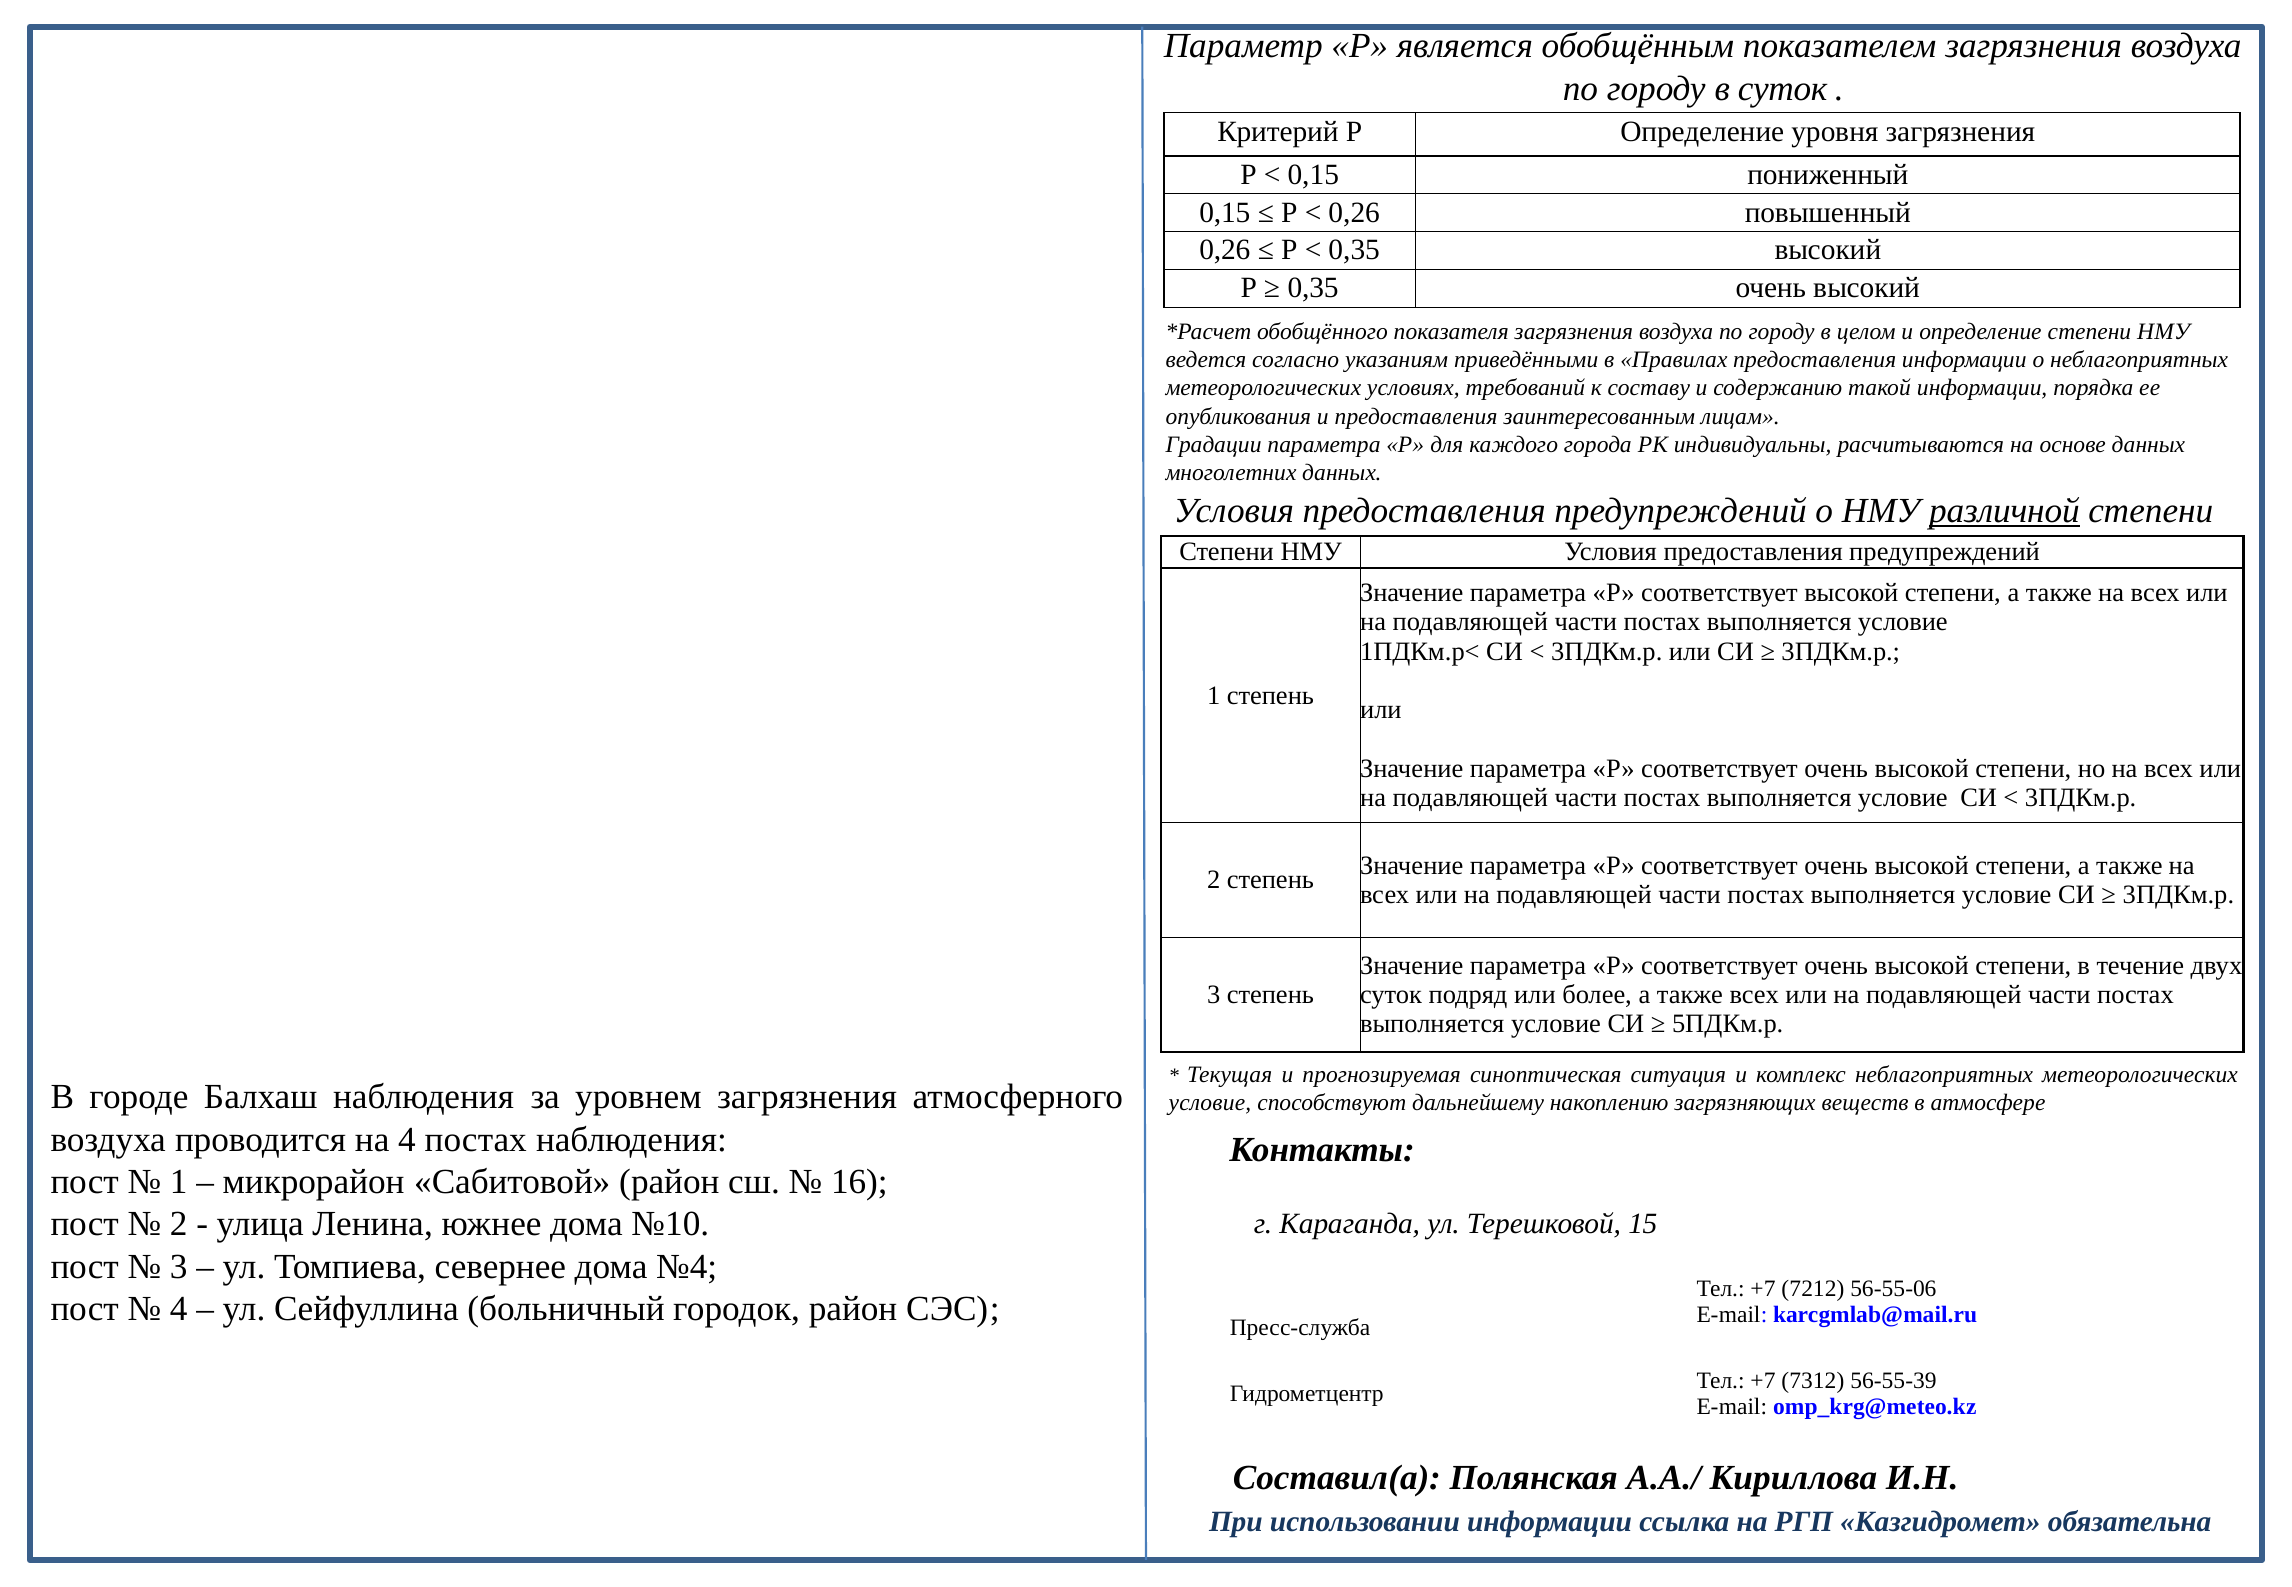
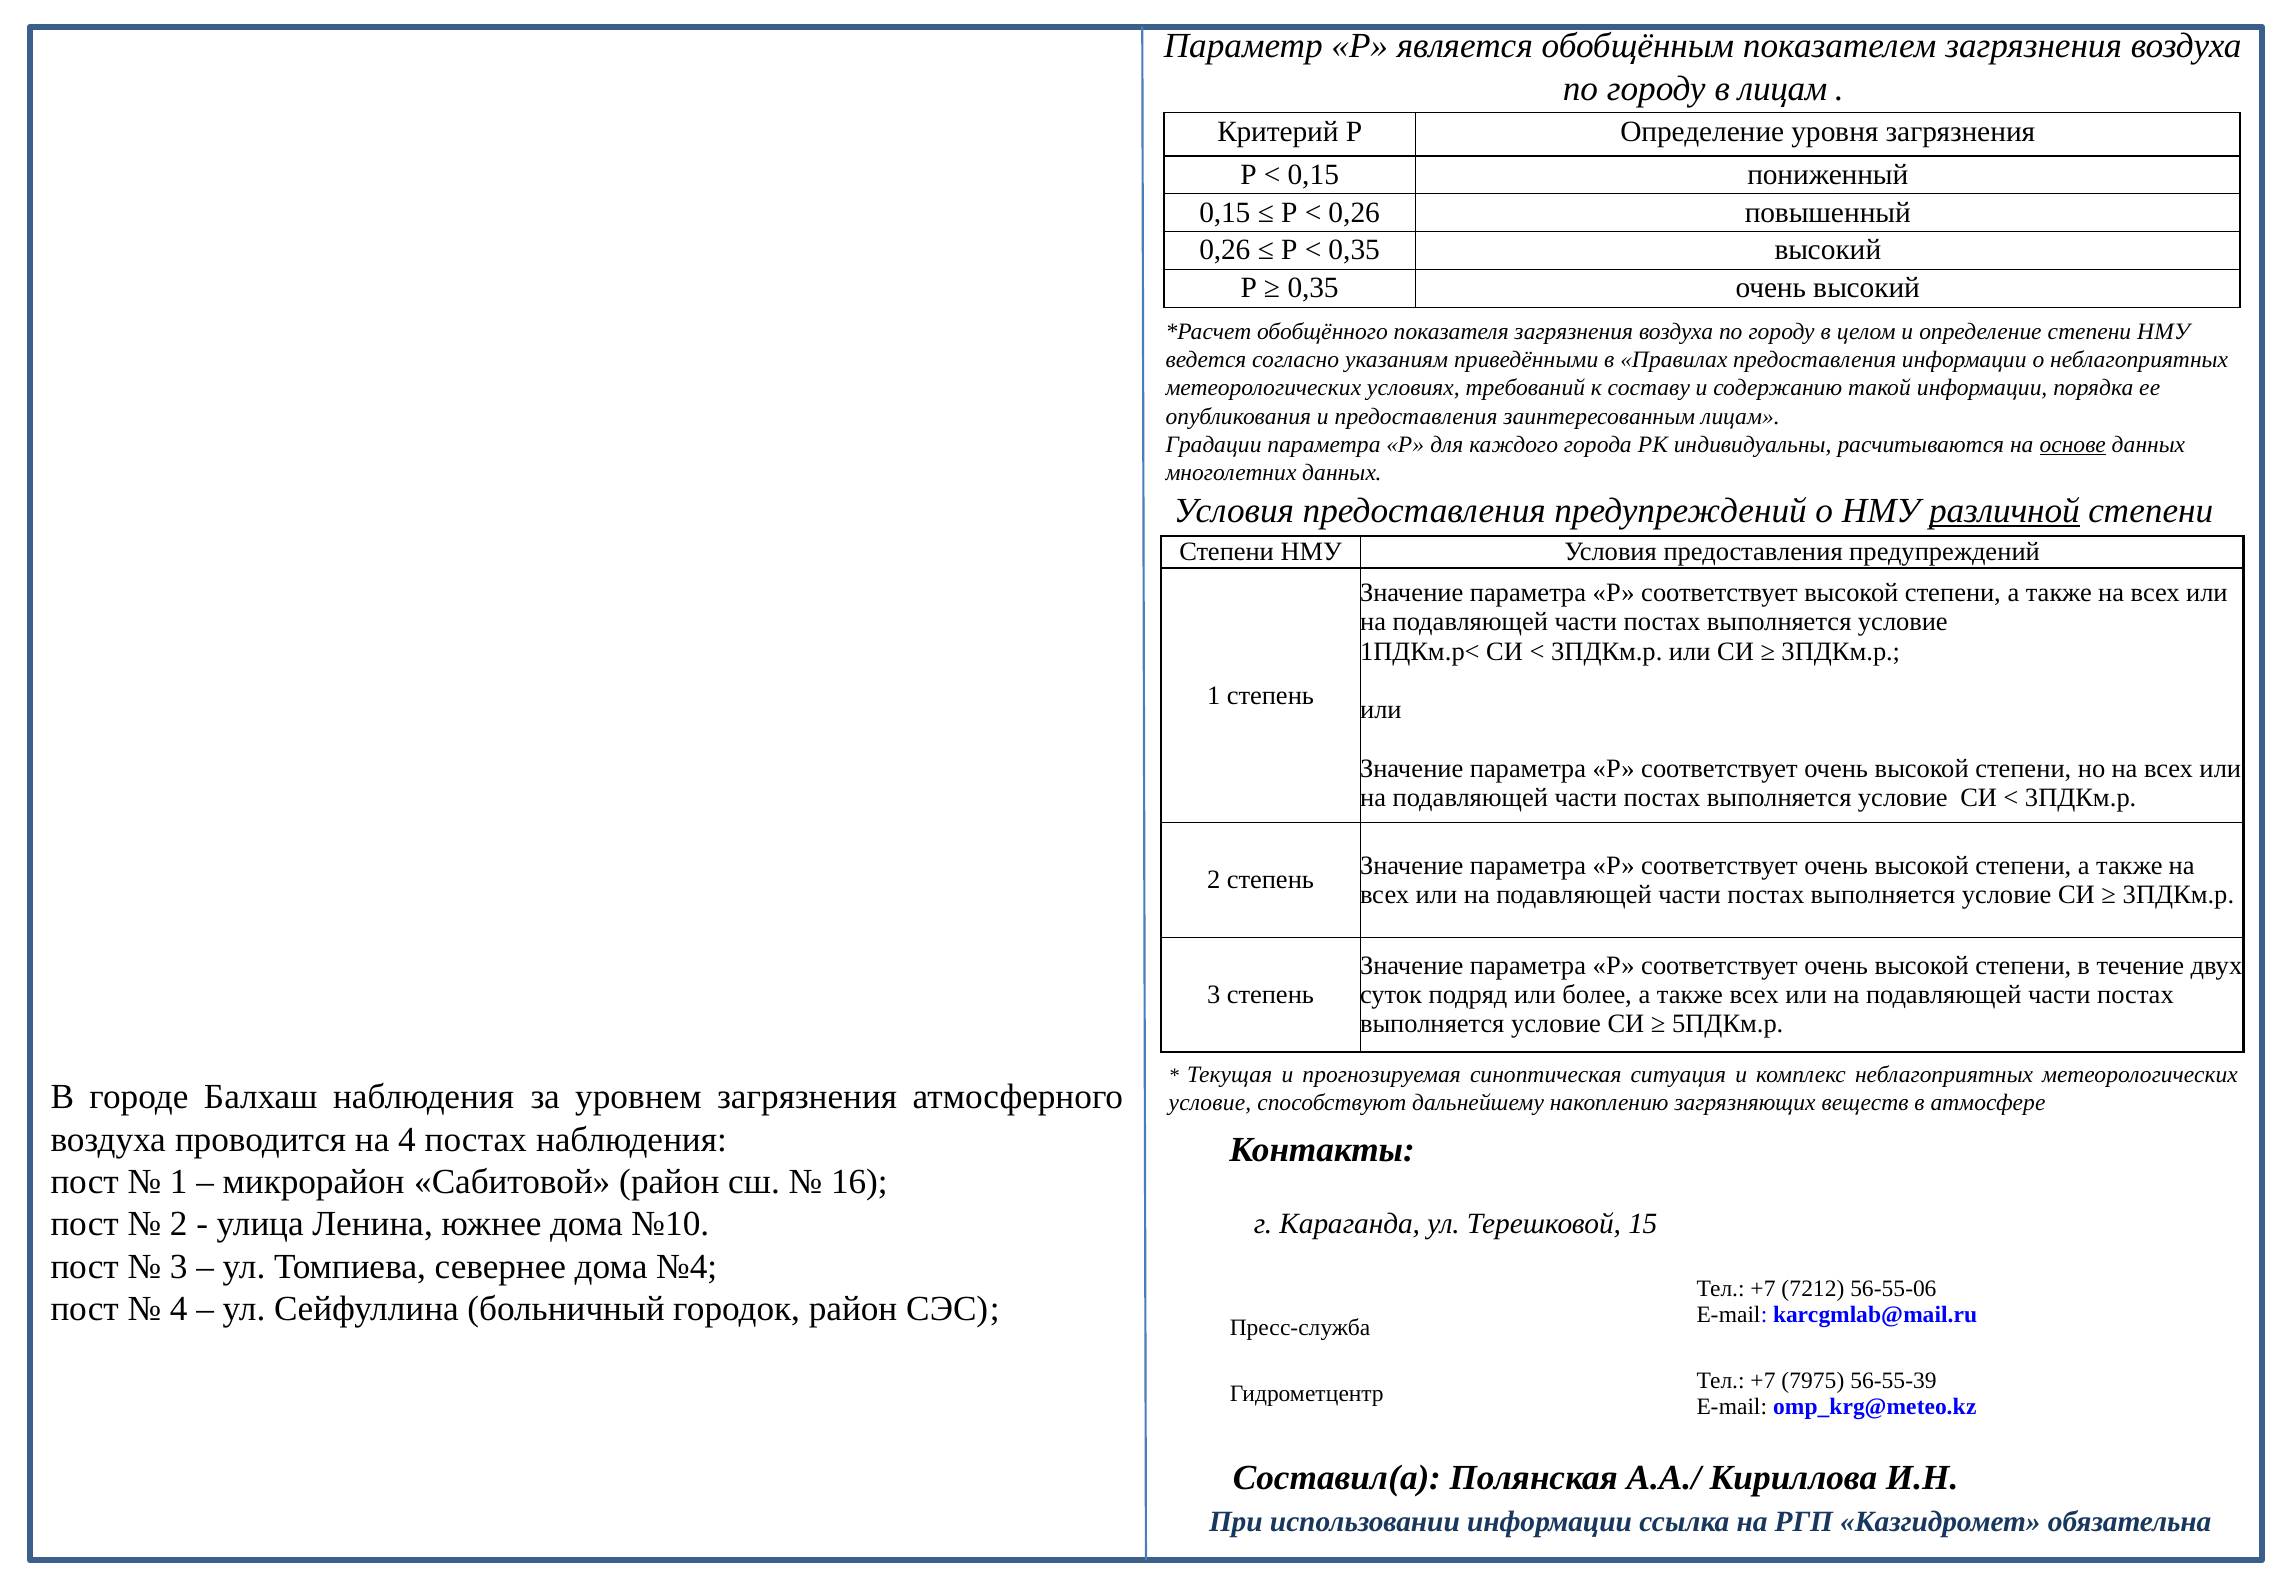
в суток: суток -> лицам (1783, 89)
основе underline: none -> present (2073, 444)
7312: 7312 -> 7975 (1813, 1380)
